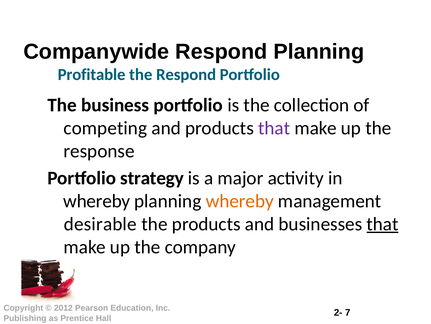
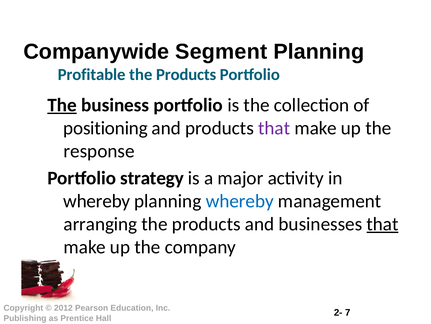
Companywide Respond: Respond -> Segment (221, 51)
Respond: Respond -> Products (186, 74)
The underline: none -> present (62, 105)
competing: competing -> positioning (105, 128)
whereby colour: orange -> blue (240, 201)
desirable: desirable -> arranging (100, 224)
